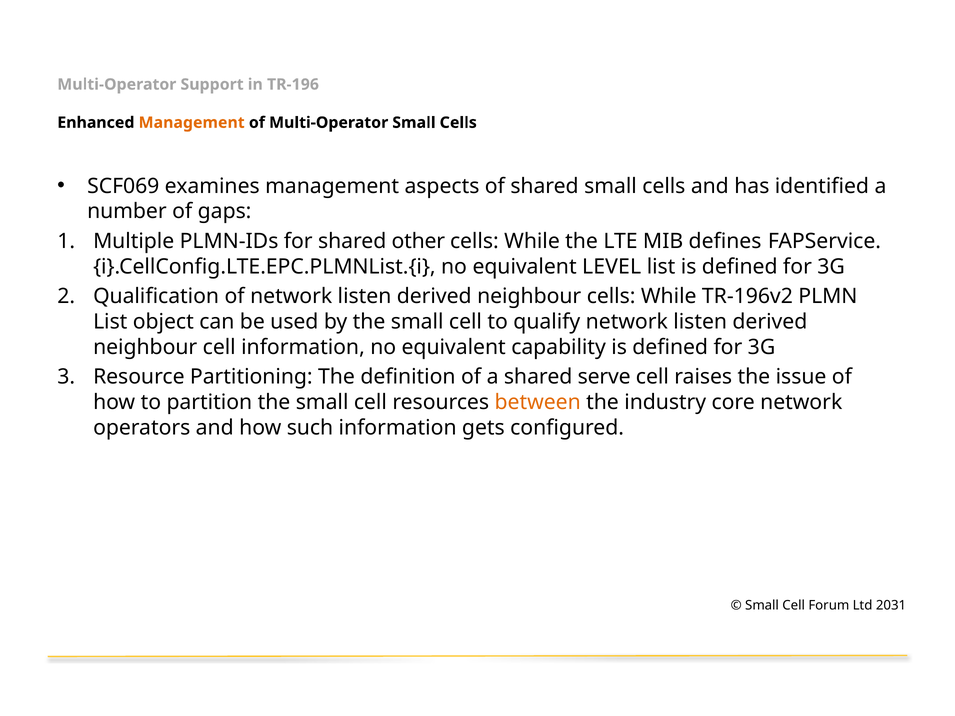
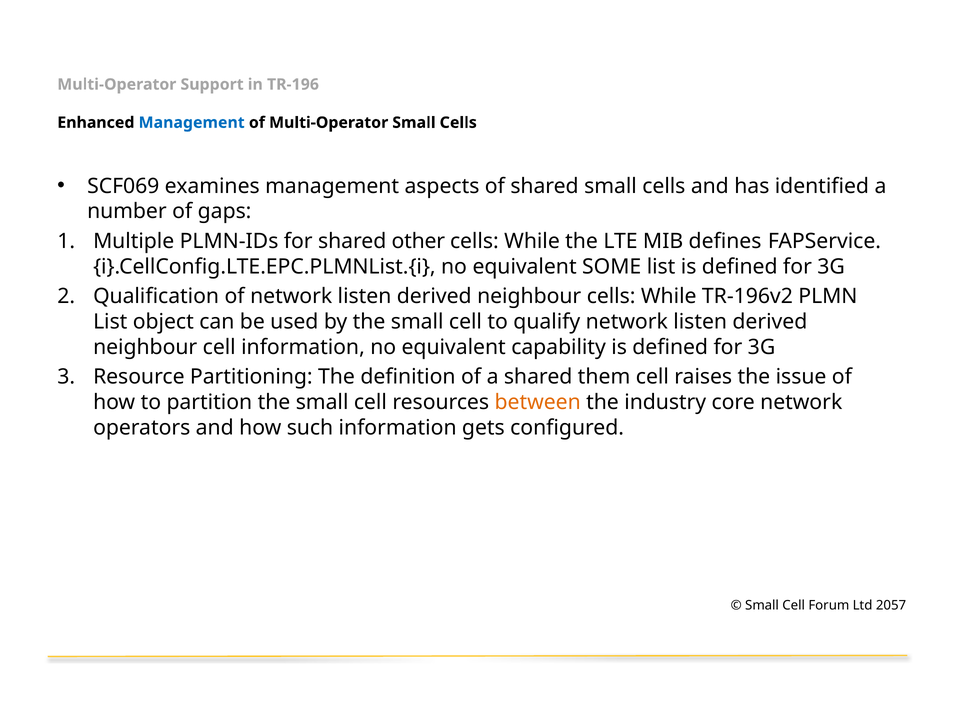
Management colour: orange -> blue (192, 123)
LEVEL: LEVEL -> SOME (612, 267)
serve: serve -> them (604, 377)
2031: 2031 -> 2057 (891, 606)
